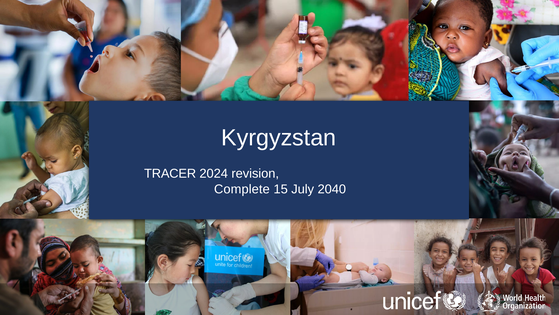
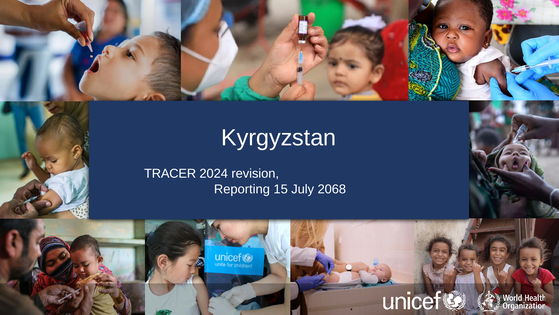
Complete: Complete -> Reporting (242, 189)
2040: 2040 -> 2068 (332, 189)
